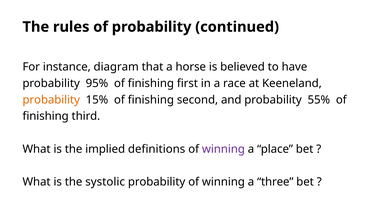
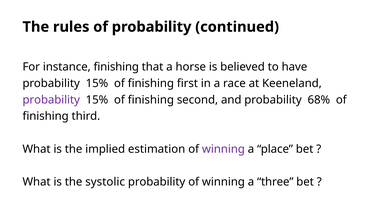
instance diagram: diagram -> finishing (116, 67)
95%: 95% -> 15% (97, 83)
probability colour: orange -> purple (51, 99)
55%: 55% -> 68% (319, 99)
definitions: definitions -> estimation (157, 149)
